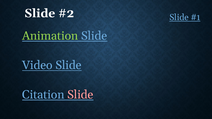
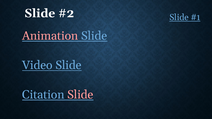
Animation colour: light green -> pink (50, 36)
